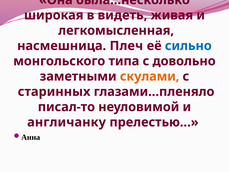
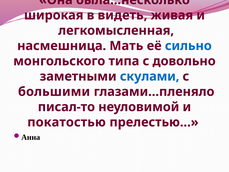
Плеч: Плеч -> Мать (126, 46)
скулами colour: orange -> blue (150, 76)
старинных: старинных -> большими (54, 92)
англичанку: англичанку -> покатостью (67, 122)
